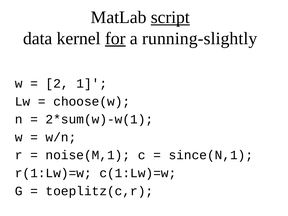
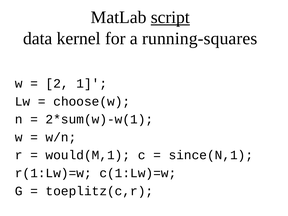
for underline: present -> none (115, 38)
running-slightly: running-slightly -> running-squares (200, 38)
noise(M,1: noise(M,1 -> would(M,1 (88, 155)
